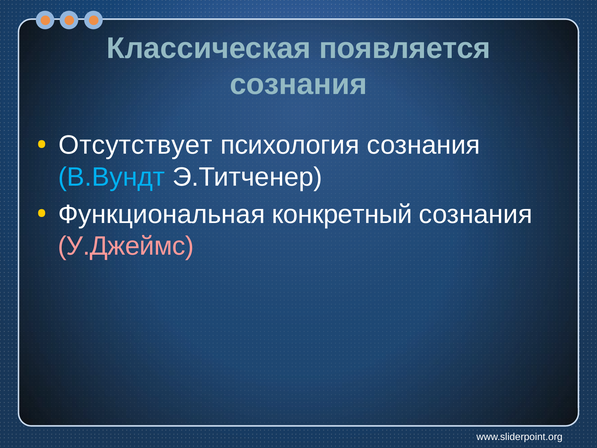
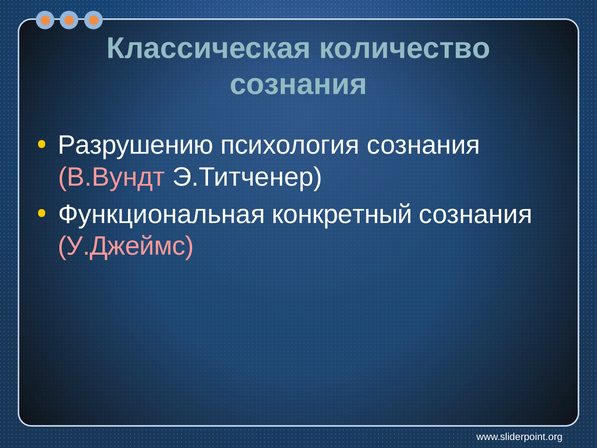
появляется: появляется -> количество (405, 48)
Отсутствует: Отсутствует -> Разрушению (136, 145)
В.Вундт colour: light blue -> pink (112, 177)
